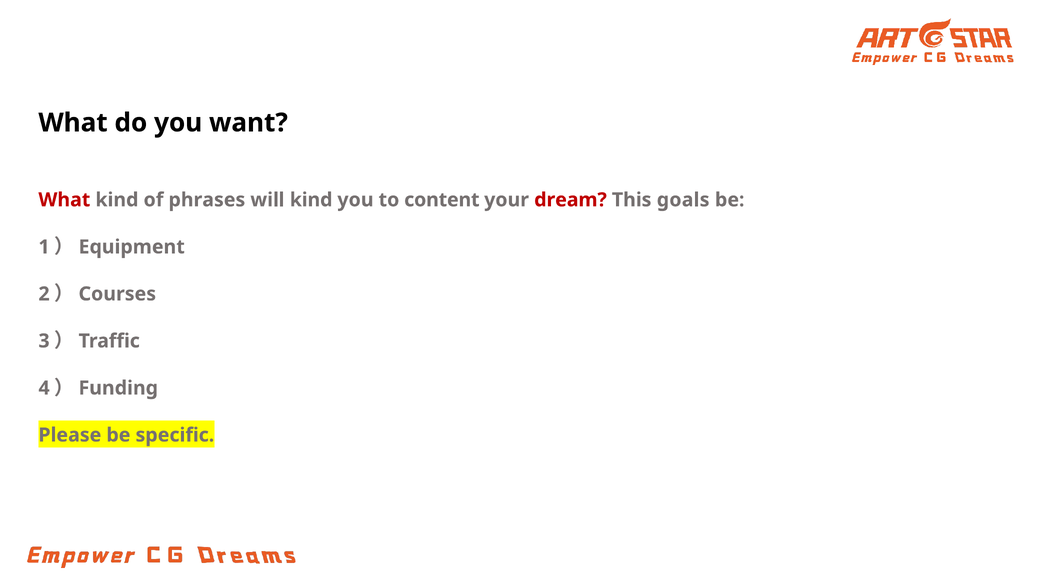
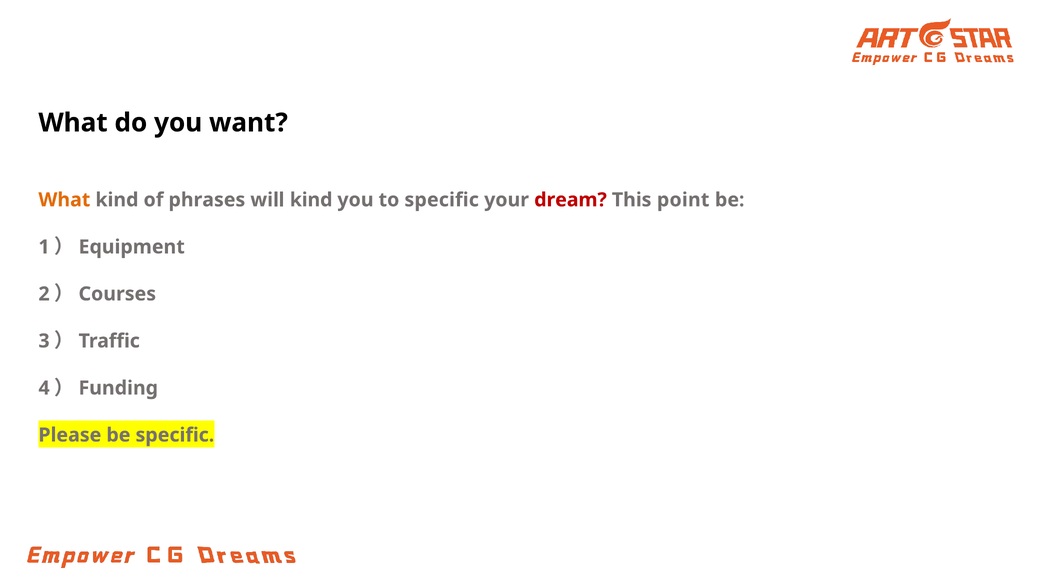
What colour: red -> orange (64, 200)
to content: content -> specific (442, 200)
goals: goals -> point (683, 200)
